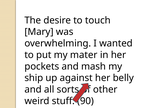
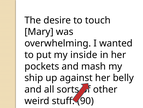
mater: mater -> inside (84, 54)
